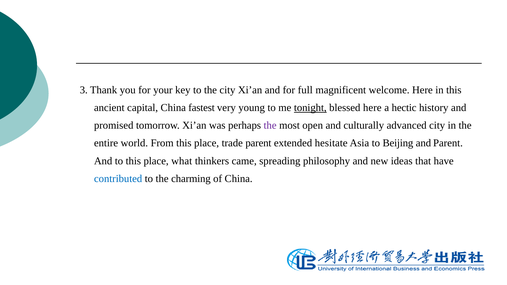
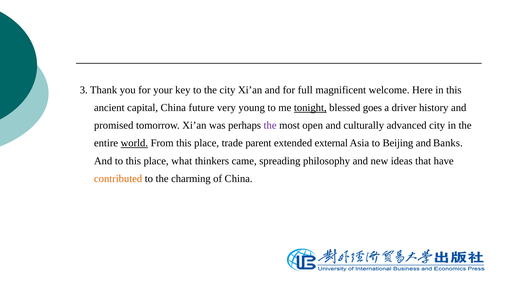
fastest: fastest -> future (201, 108)
blessed here: here -> goes (372, 108)
hectic: hectic -> driver (404, 108)
world underline: none -> present (134, 143)
hesitate: hesitate -> external (331, 143)
and Parent: Parent -> Banks (448, 143)
contributed colour: blue -> orange (118, 179)
